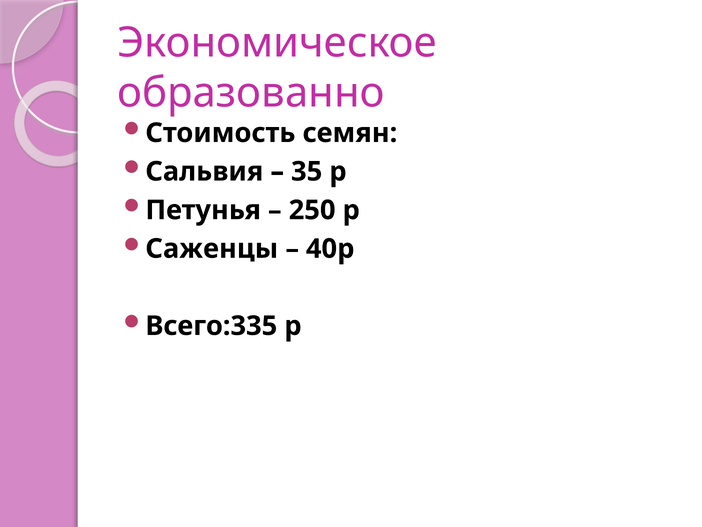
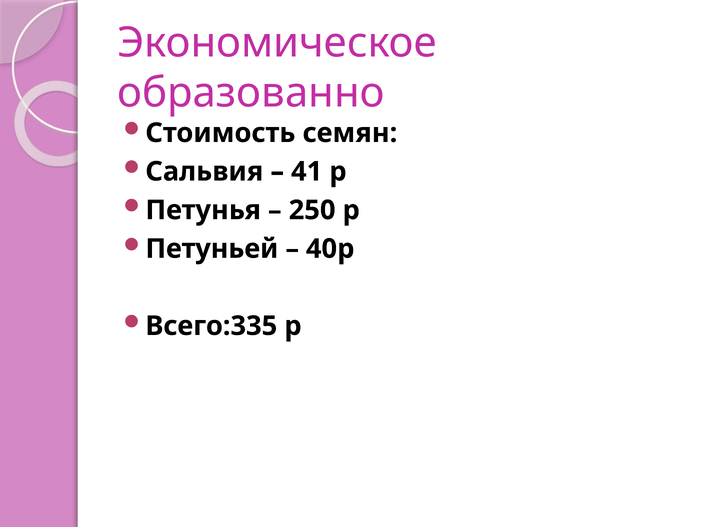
35: 35 -> 41 (307, 171)
Саженцы: Саженцы -> Петуньей (212, 249)
